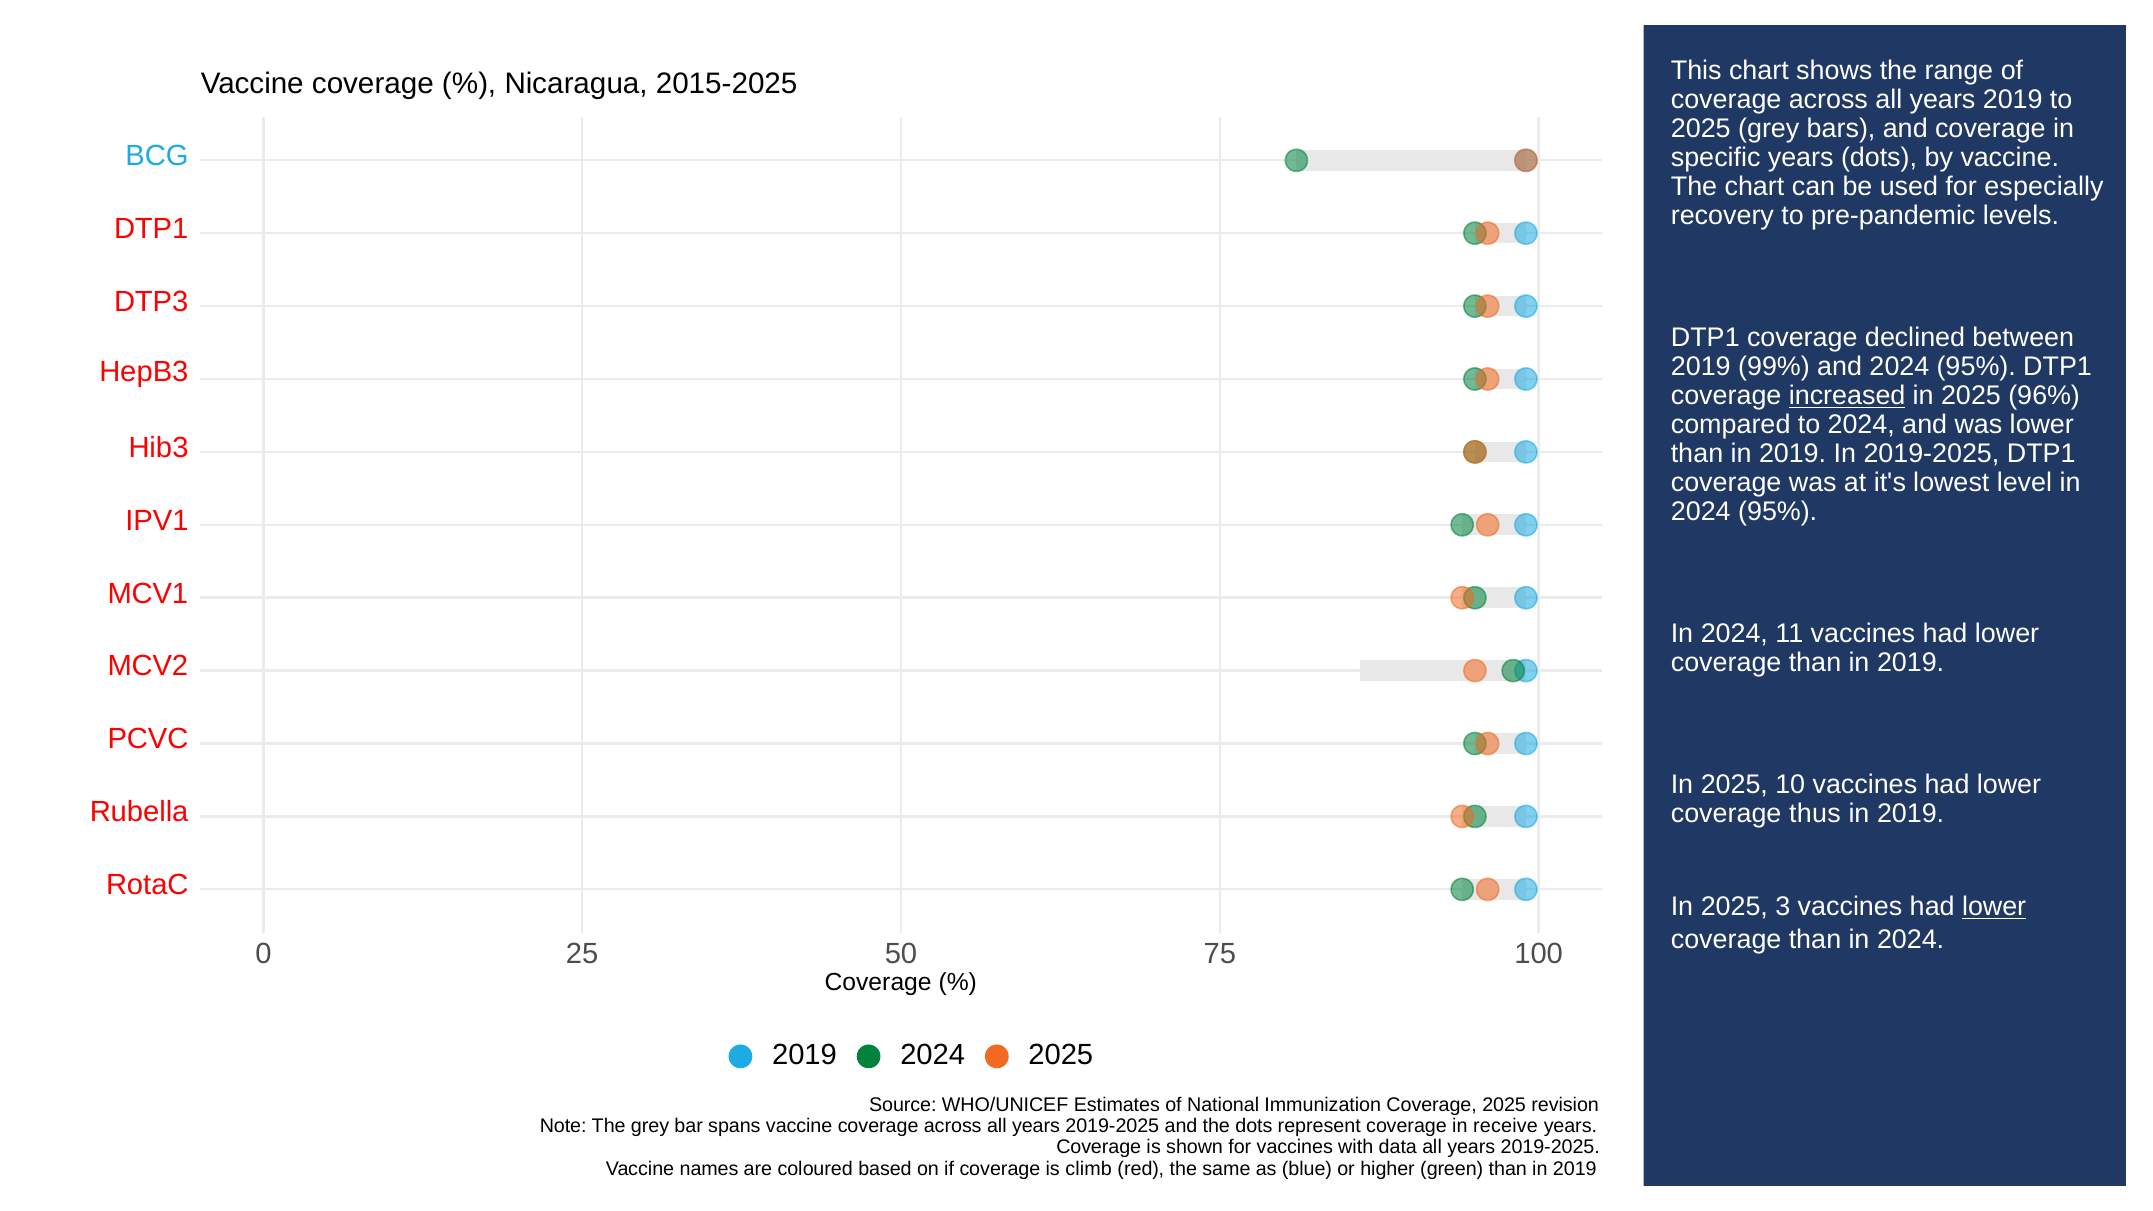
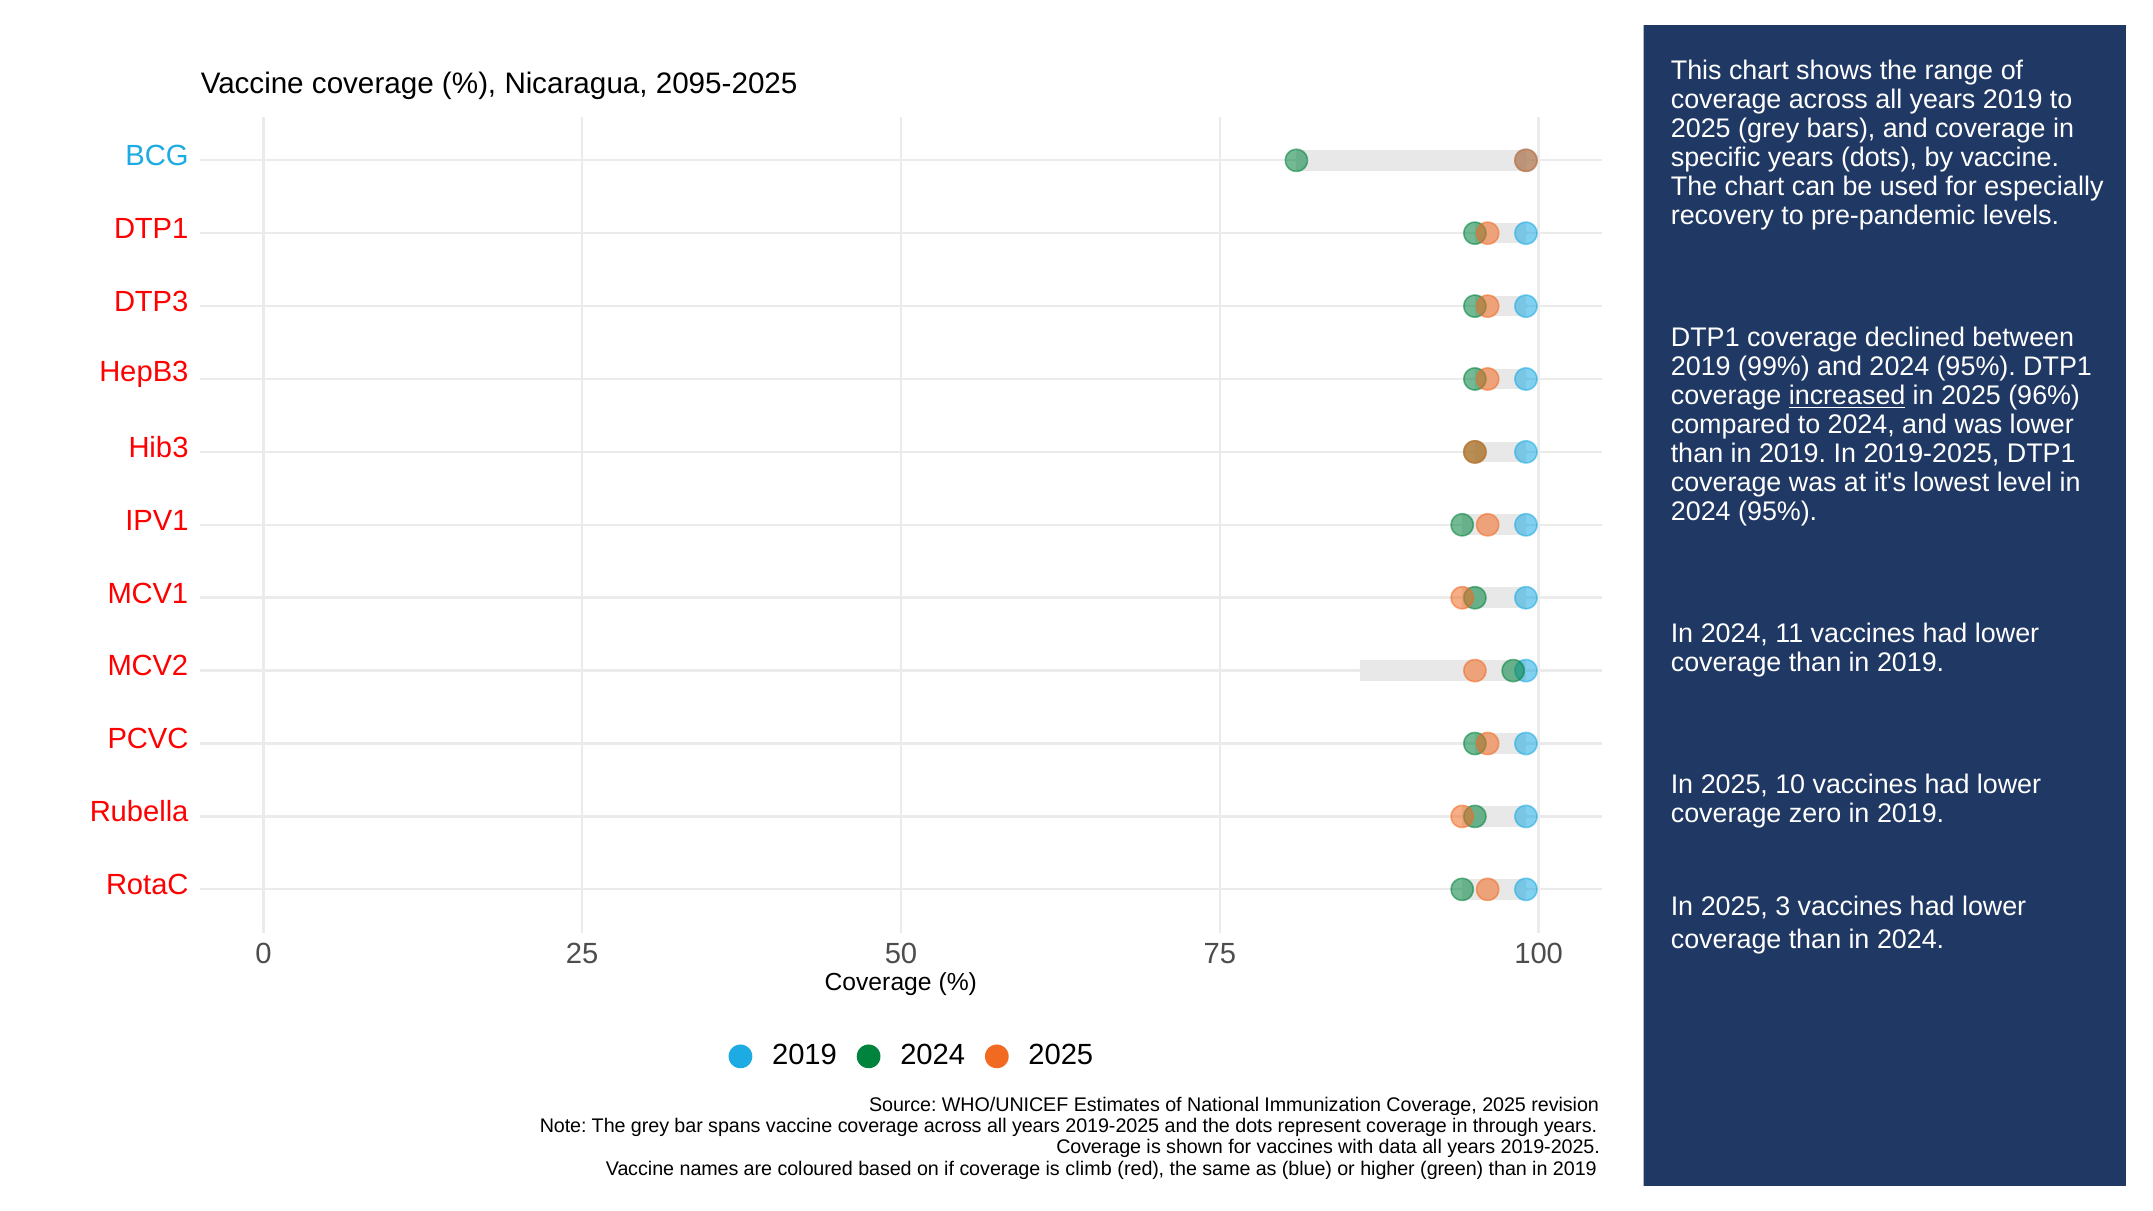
2015-2025: 2015-2025 -> 2095-2025 (727, 83)
thus: thus -> zero (1815, 813)
lower underline: present -> none (1994, 907)
receive: receive -> through (1506, 1126)
